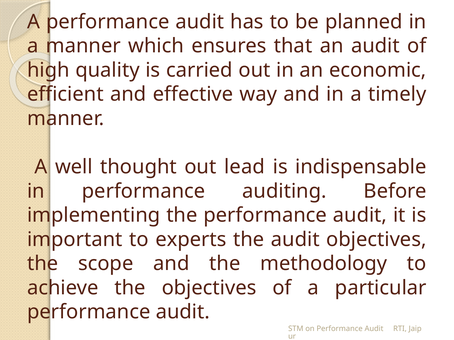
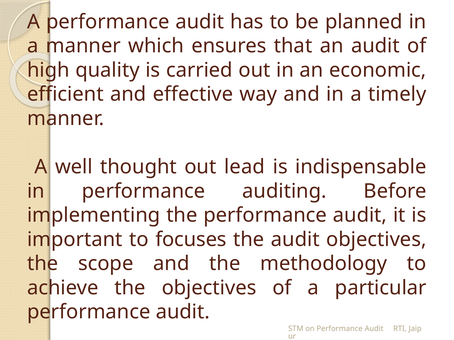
experts: experts -> focuses (191, 240)
